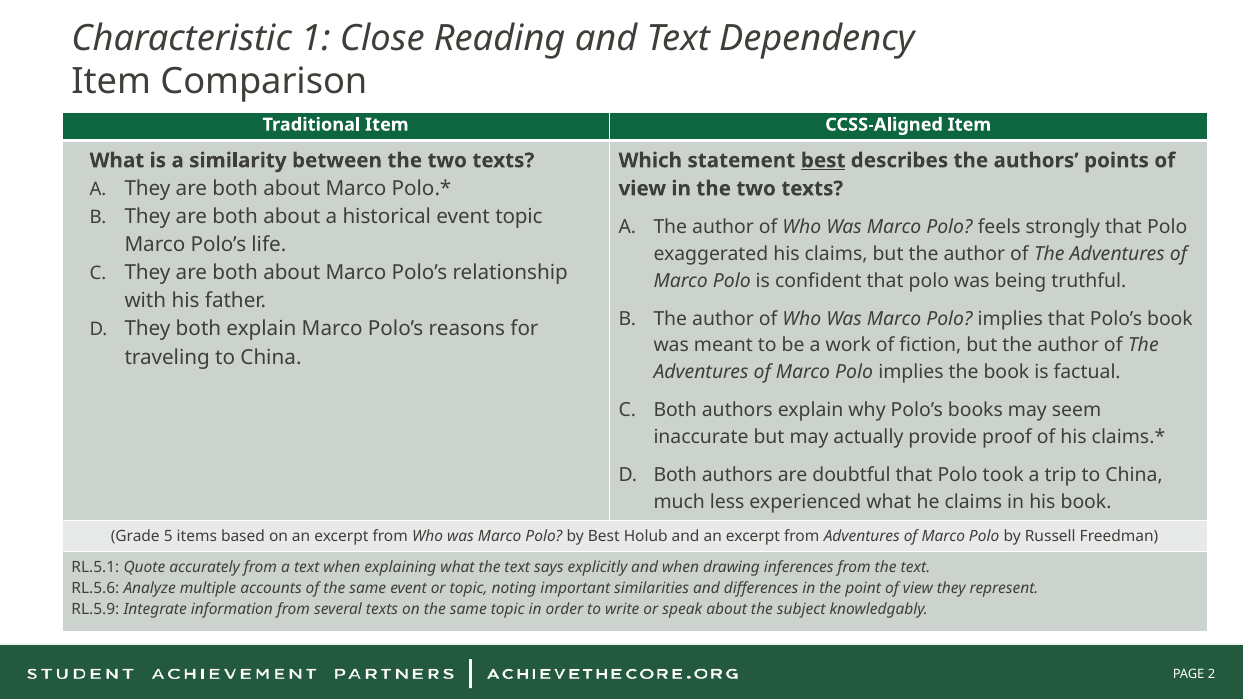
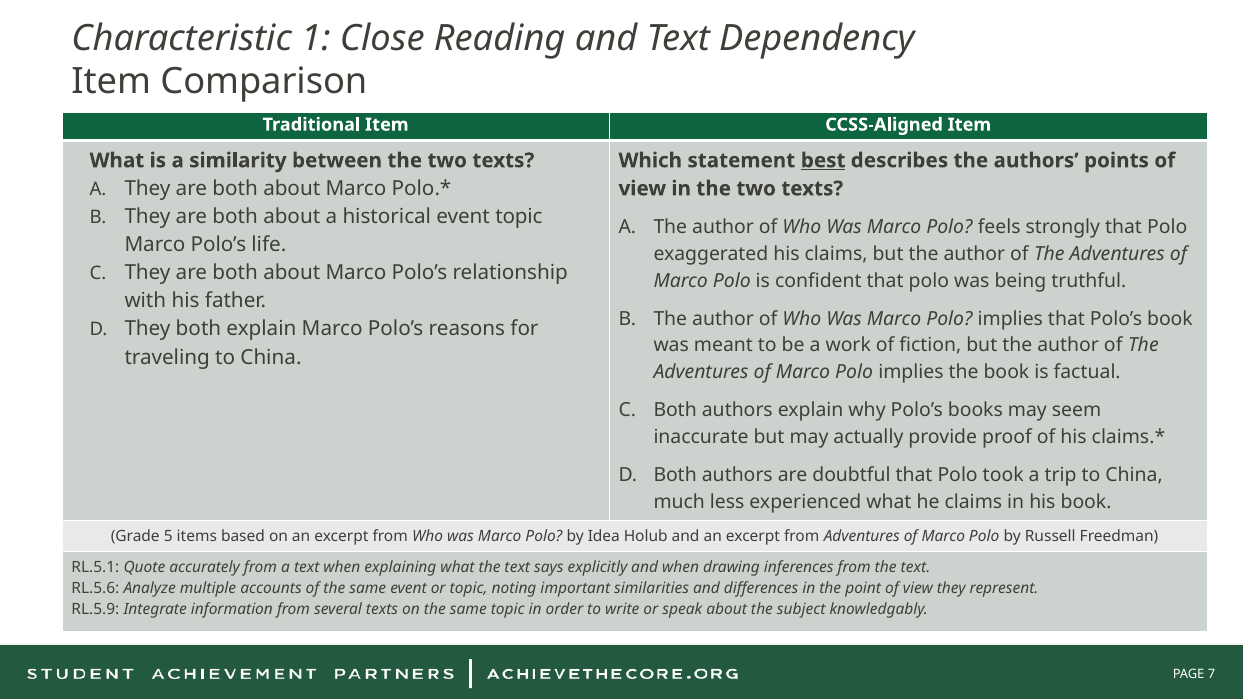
by Best: Best -> Idea (604, 537)
2: 2 -> 7 (1211, 674)
